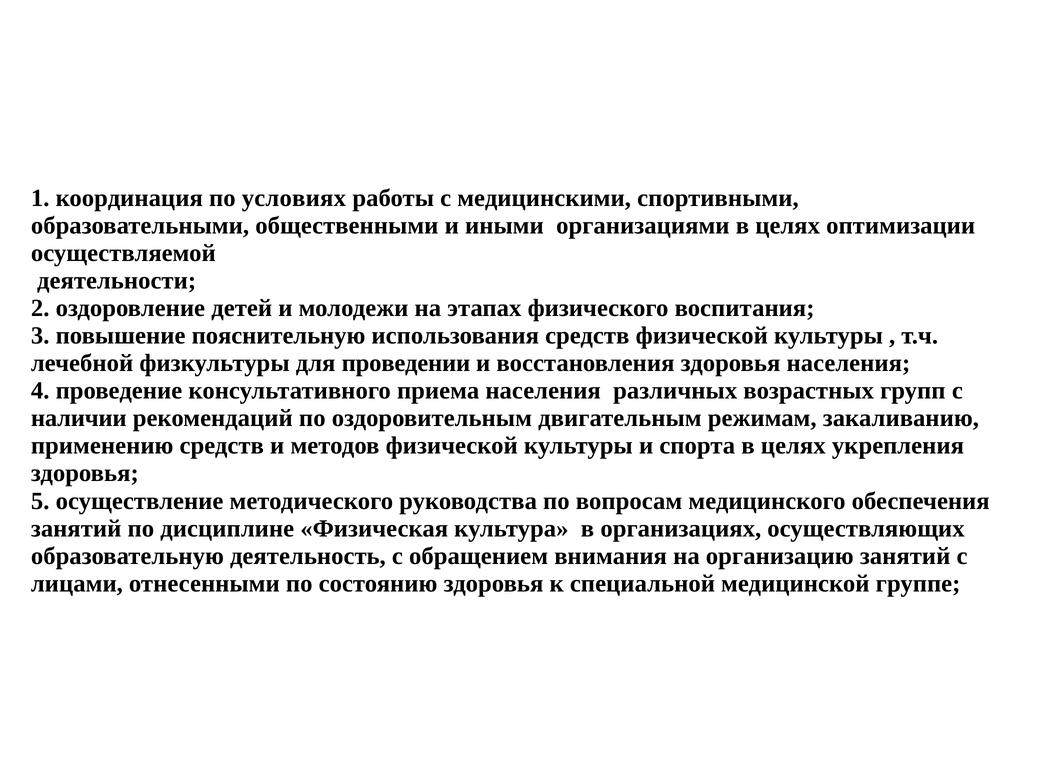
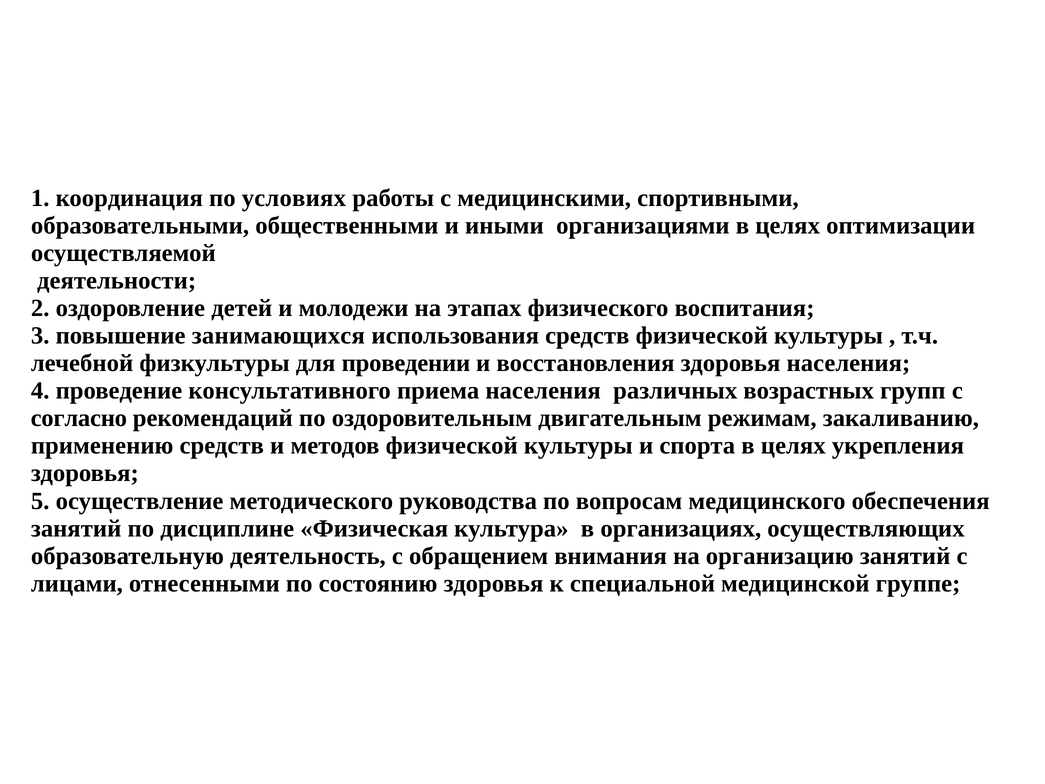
пояснительную: пояснительную -> занимающихся (278, 336)
наличии: наличии -> согласно (79, 418)
